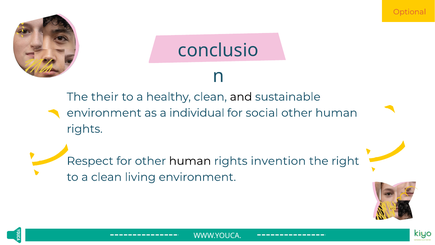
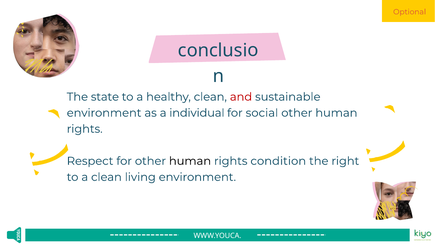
their: their -> state (105, 97)
and colour: black -> red (241, 97)
invention: invention -> condition (278, 161)
